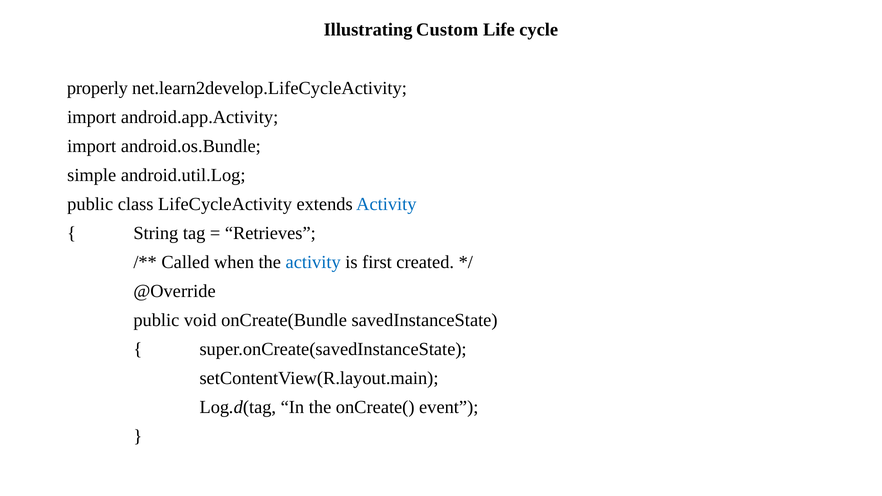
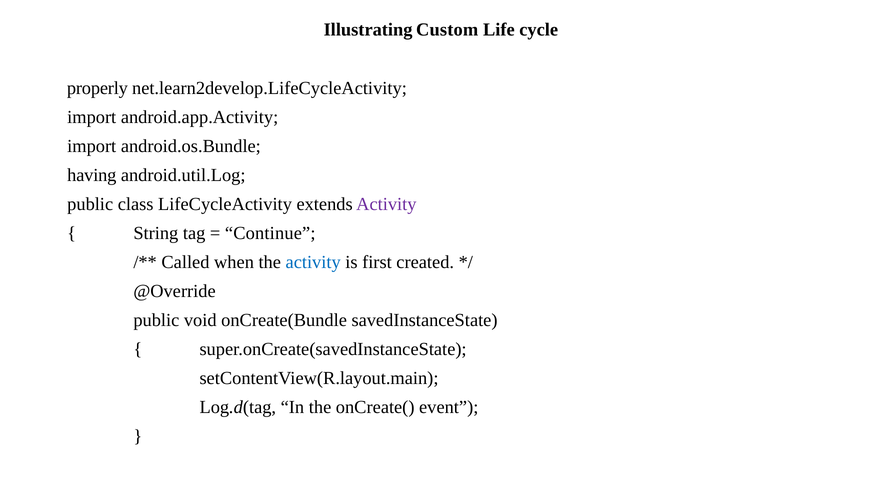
simple: simple -> having (92, 175)
Activity colour: blue -> purple (386, 204)
Retrieves: Retrieves -> Continue (270, 233)
